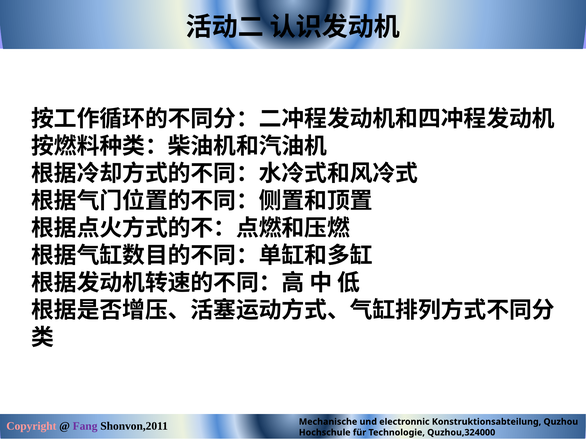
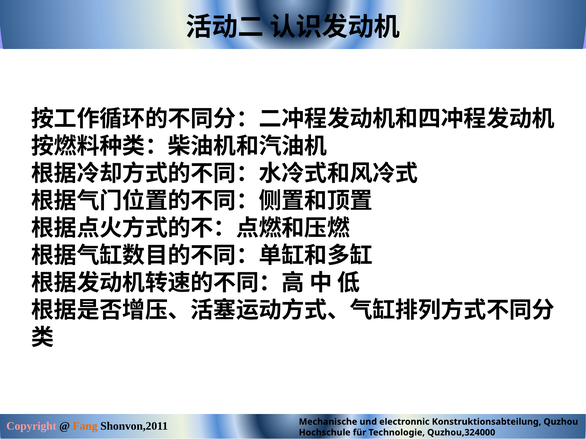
Fang colour: purple -> orange (85, 427)
